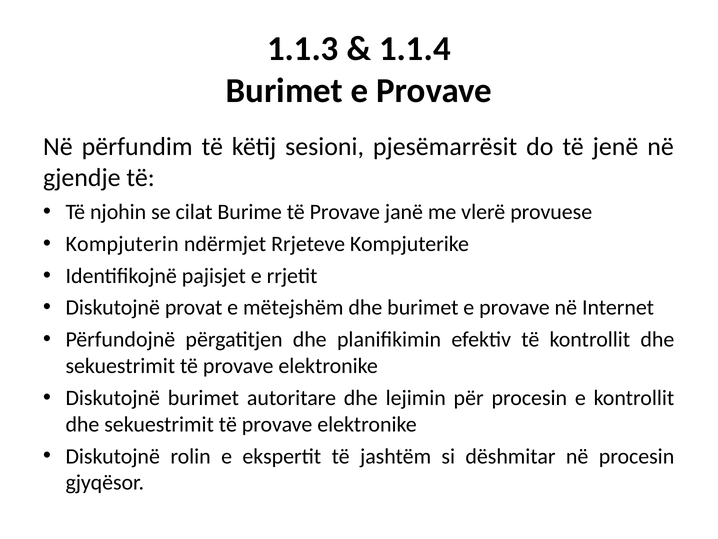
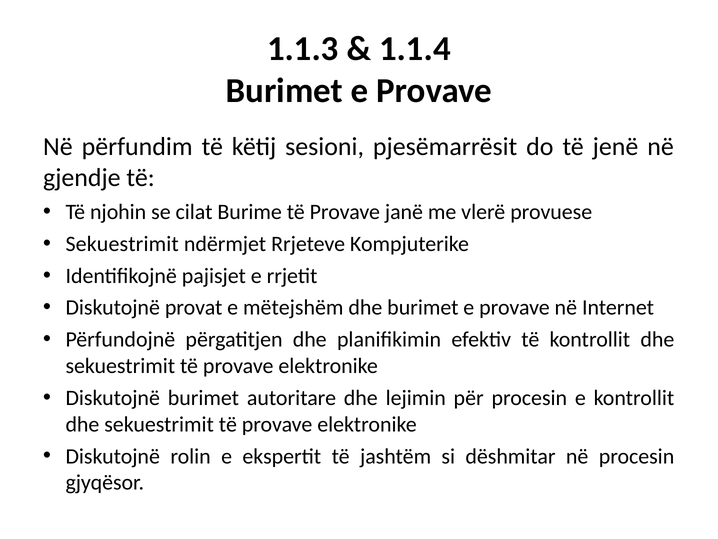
Kompjuterin: Kompjuterin -> Sekuestrimit (122, 244)
